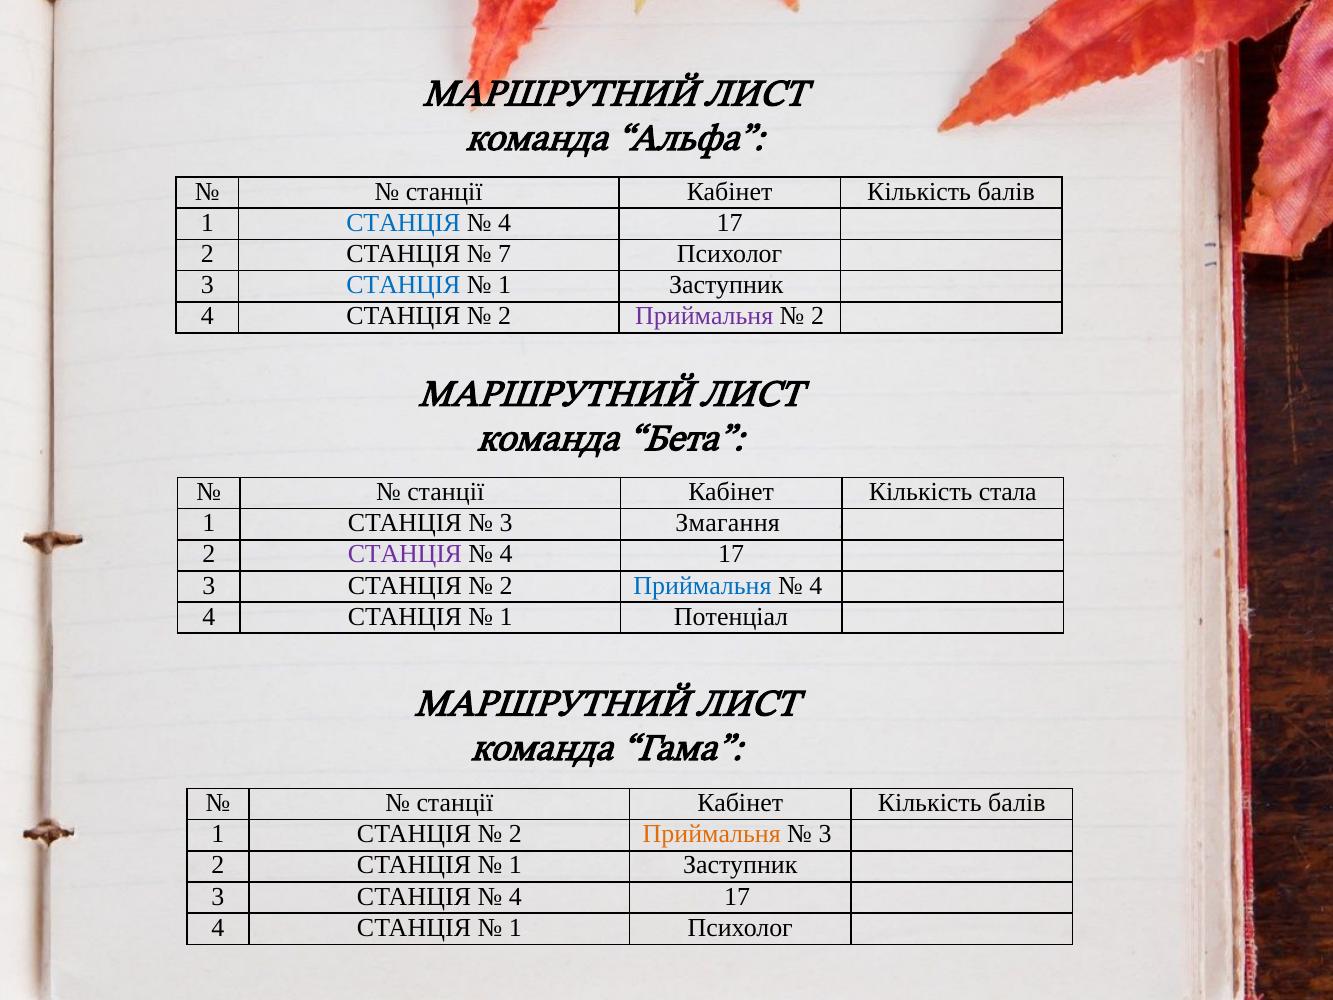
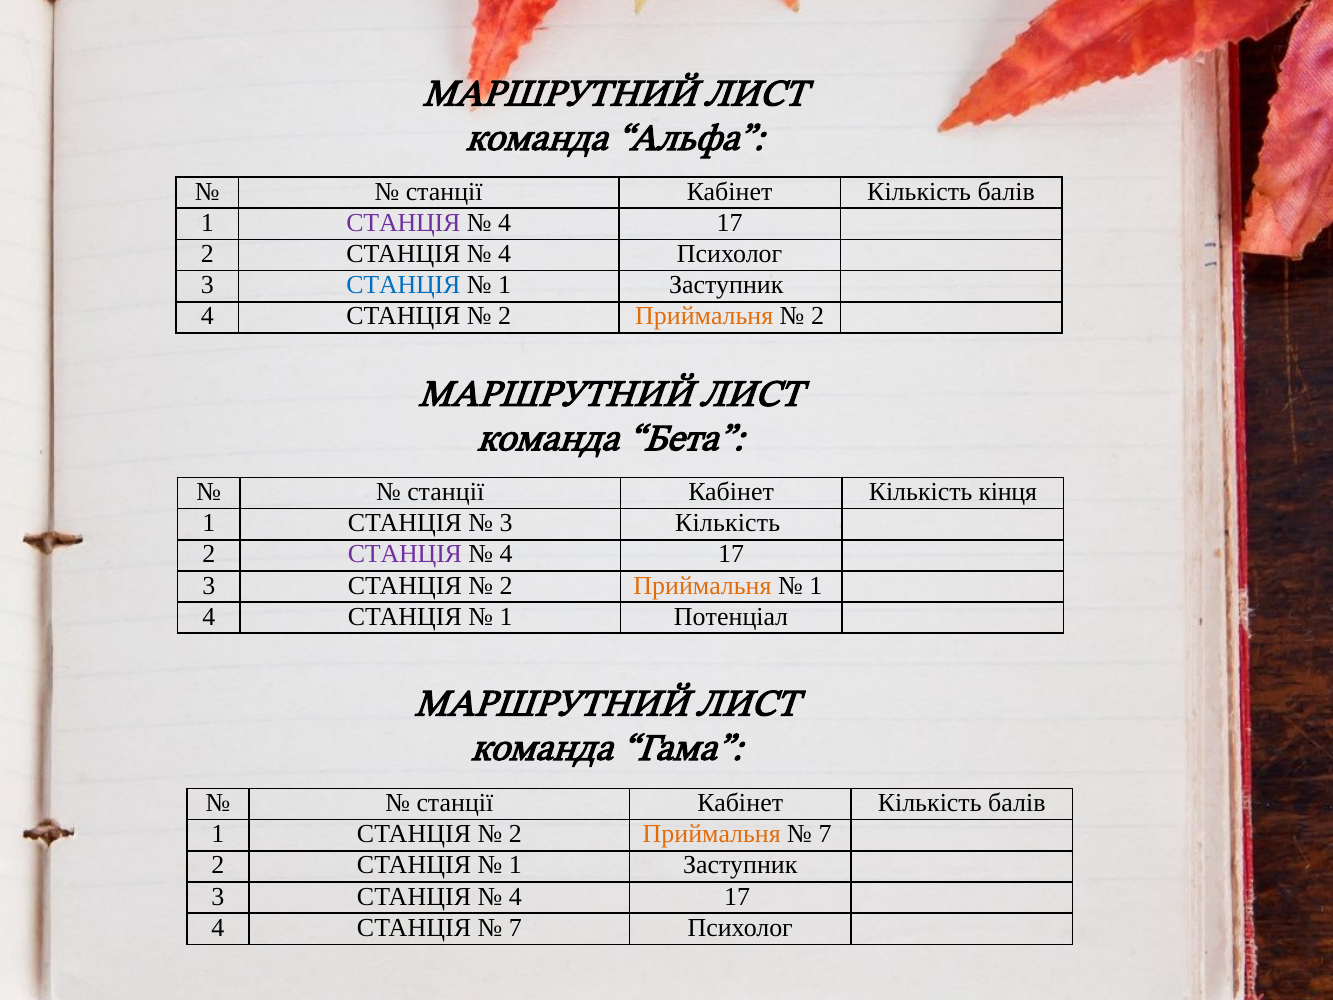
СТАНЦІЯ colour: blue -> purple (403, 223)
7: 7 -> 4 (505, 254)
Приймальня colour: purple -> orange (704, 316)
стала: стала -> кінця (1008, 492)
3 Змагання: Змагання -> Кількість (728, 523)
Приймальня colour: blue -> orange (702, 585)
4: 4 -> 1 (816, 585)
3: 3 -> 7 (825, 834)
1: 1 -> 7 (515, 928)
